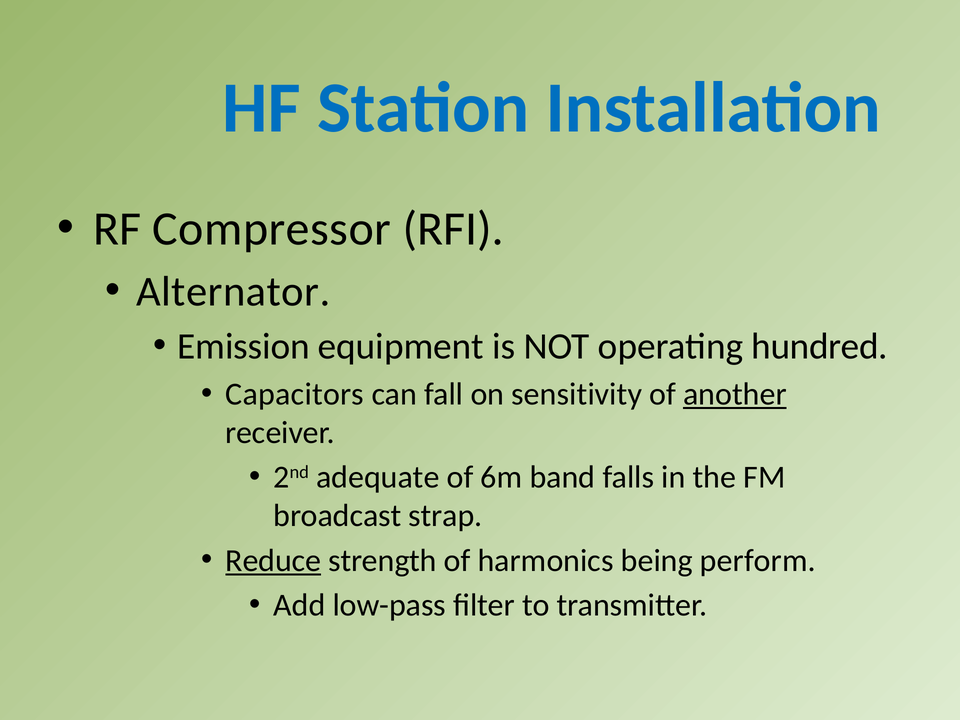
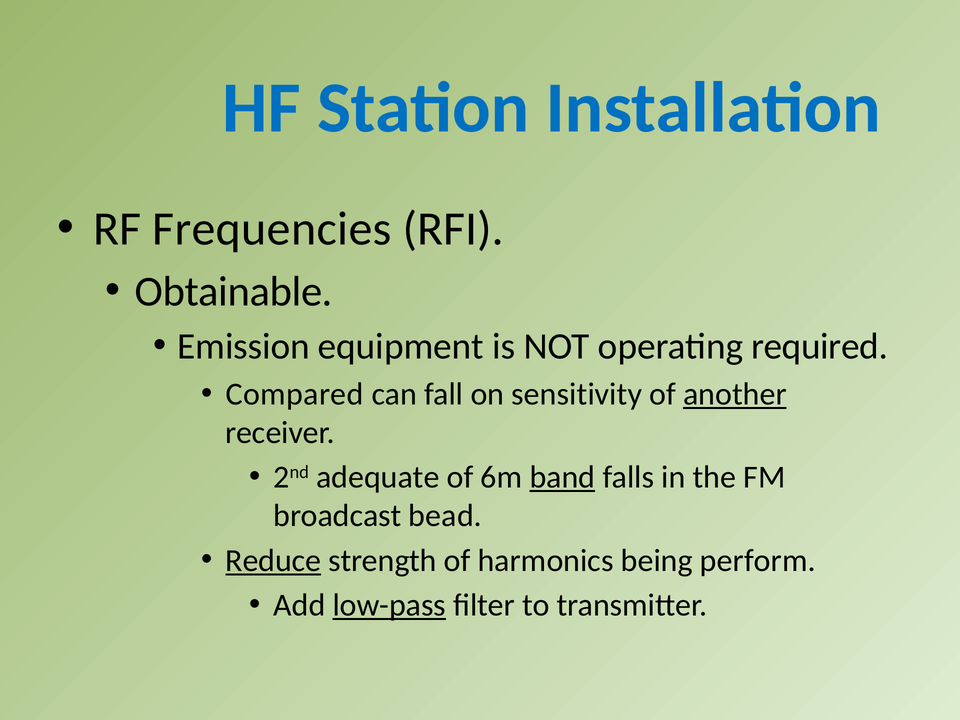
Compressor: Compressor -> Frequencies (272, 229)
Alternator: Alternator -> Obtainable (234, 291)
hundred: hundred -> required (819, 347)
Capacitors: Capacitors -> Compared (295, 394)
band underline: none -> present (562, 477)
strap: strap -> bead (445, 516)
low-pass underline: none -> present (389, 605)
